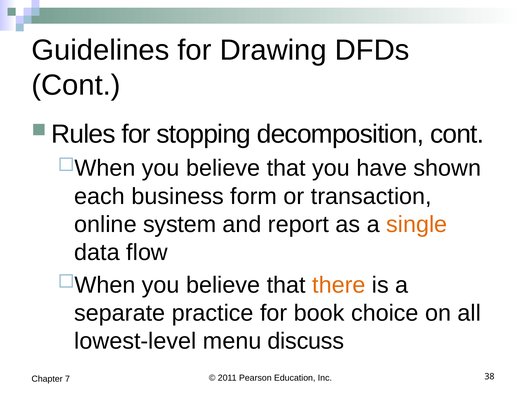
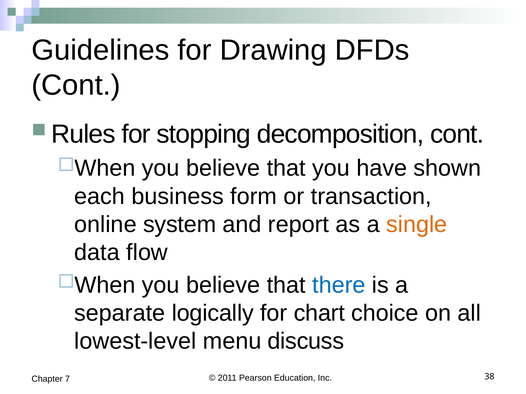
there colour: orange -> blue (339, 285)
practice: practice -> logically (213, 313)
book: book -> chart (319, 313)
